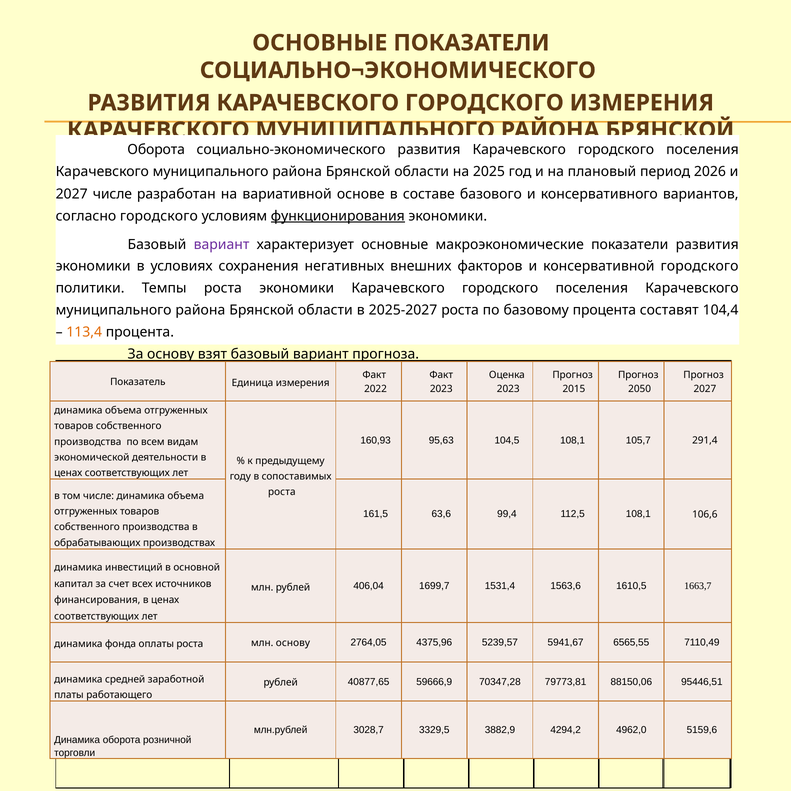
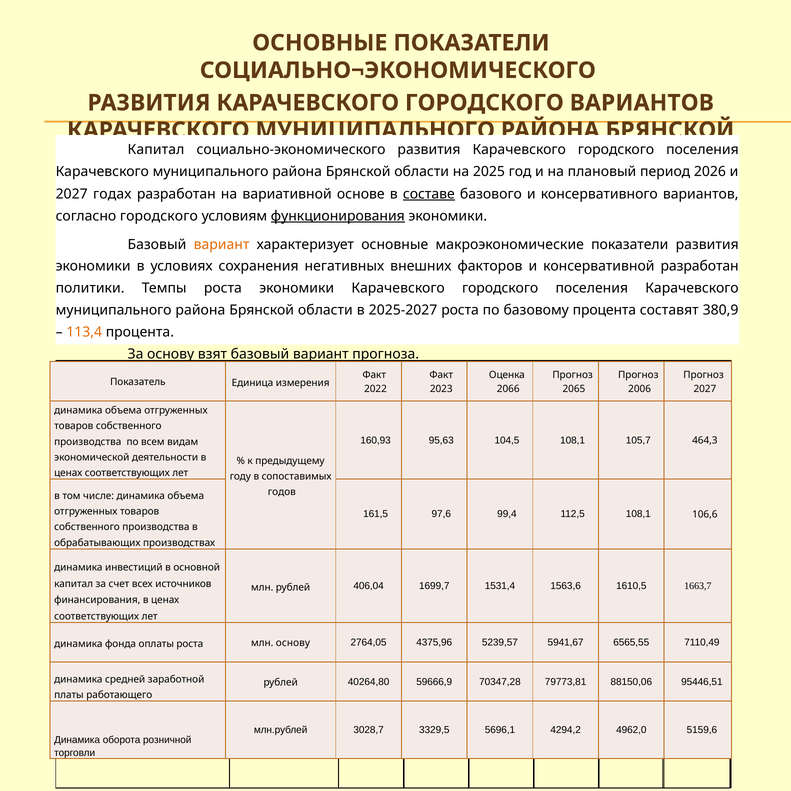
ГОРОДСКОГО ИЗМЕРЕНИЯ: ИЗМЕРЕНИЯ -> ВАРИАНТОВ (642, 103)
Оборота: Оборота -> Капитал (156, 150)
2027 числе: числе -> годах (112, 194)
составе underline: none -> present (429, 194)
вариант colour: purple -> orange (222, 244)
консервативной городского: городского -> разработан (700, 266)
составят 104,4: 104,4 -> 380,9 (721, 310)
2023: 2023 -> 2066 (508, 389)
2015: 2015 -> 2065 (574, 389)
2050: 2050 -> 2006 (640, 389)
291,4: 291,4 -> 464,3 (705, 441)
роста: роста -> годов (282, 492)
63,6: 63,6 -> 97,6 (441, 514)
40877,65: 40877,65 -> 40264,80 (369, 682)
3882,9: 3882,9 -> 5696,1 (500, 730)
